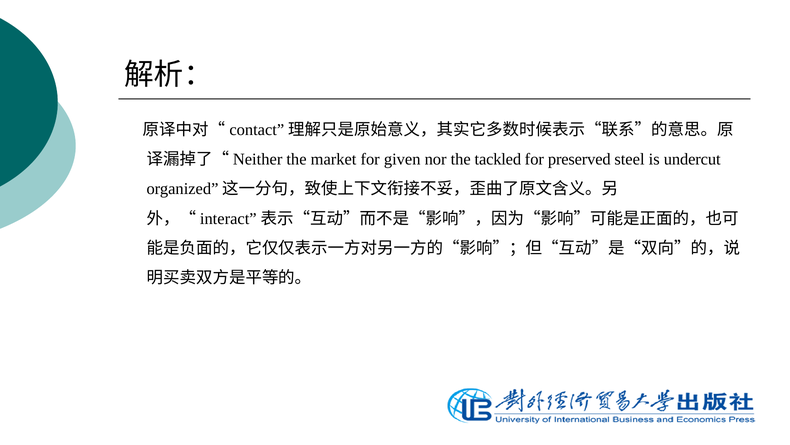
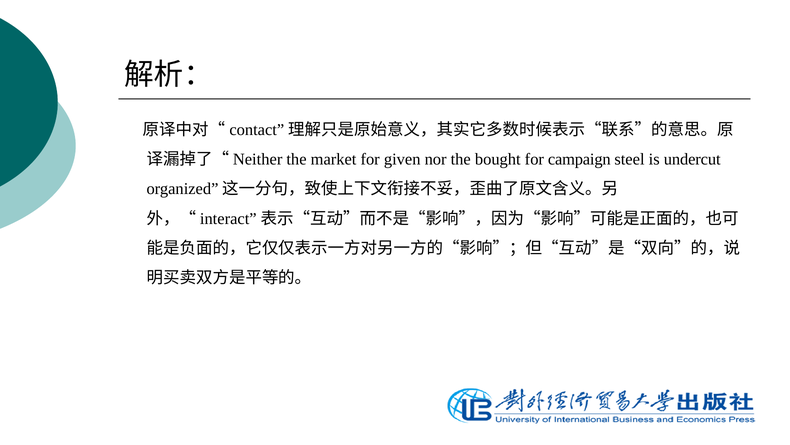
tackled: tackled -> bought (498, 159)
preserved: preserved -> campaign (579, 159)
